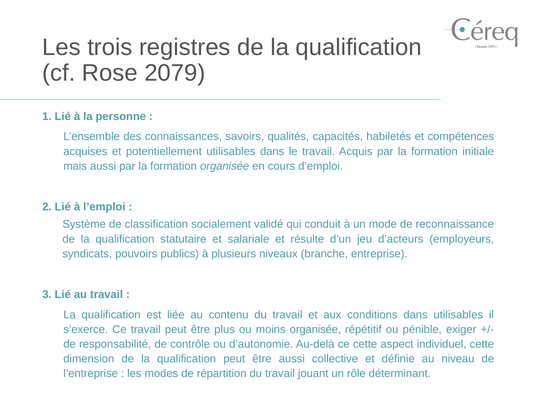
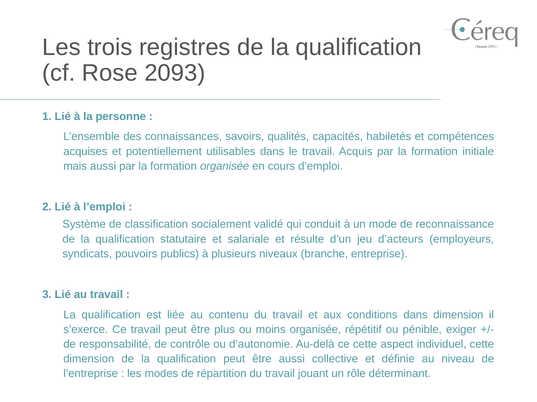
2079: 2079 -> 2093 (175, 73)
dans utilisables: utilisables -> dimension (458, 315)
